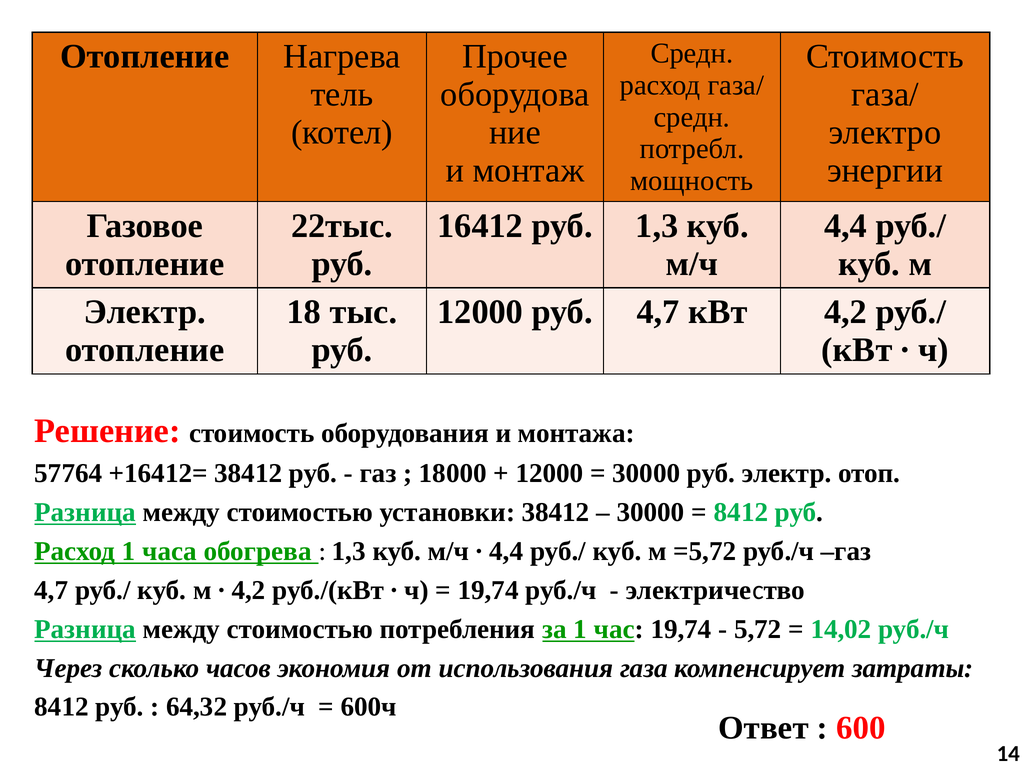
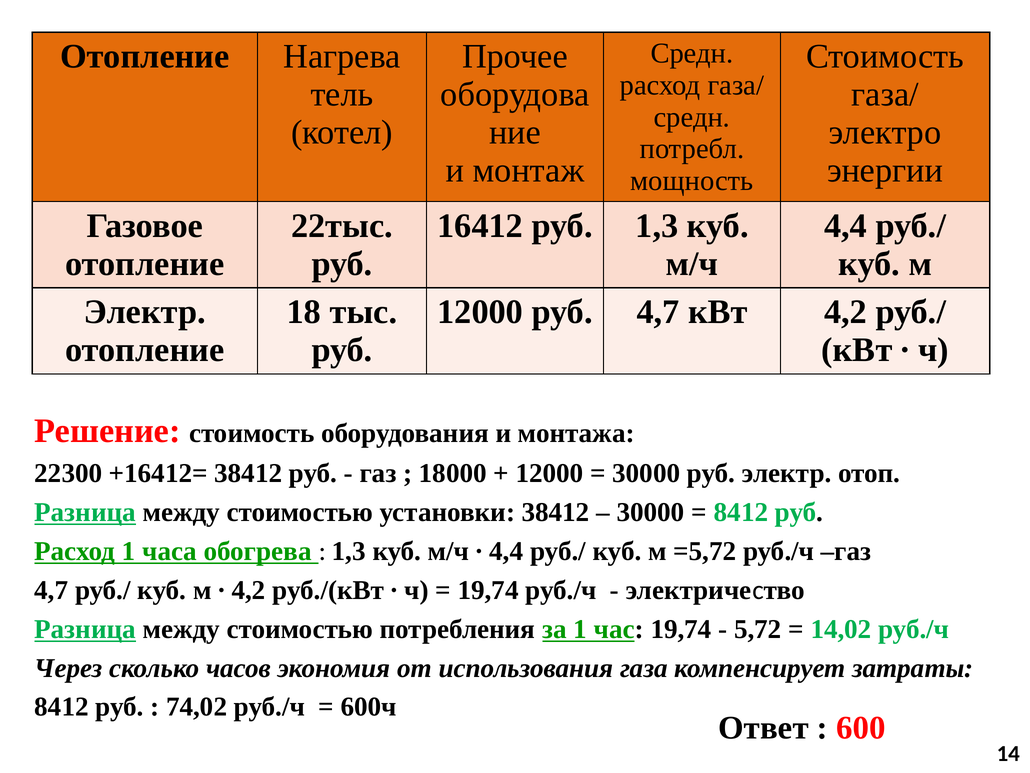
57764: 57764 -> 22300 (68, 473)
64,32: 64,32 -> 74,02 (197, 707)
